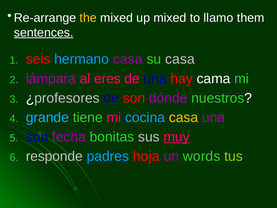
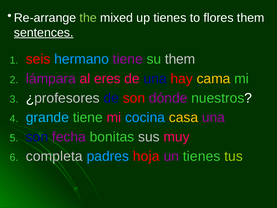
the colour: yellow -> light green (88, 18)
up mixed: mixed -> tienes (170, 18)
llamo: llamo -> flores (219, 18)
hermano casa: casa -> tiene (128, 59)
su casa: casa -> them (180, 59)
cama colour: white -> yellow (214, 79)
muy underline: present -> none (177, 137)
responde: responde -> completa (54, 156)
un words: words -> tienes (202, 156)
